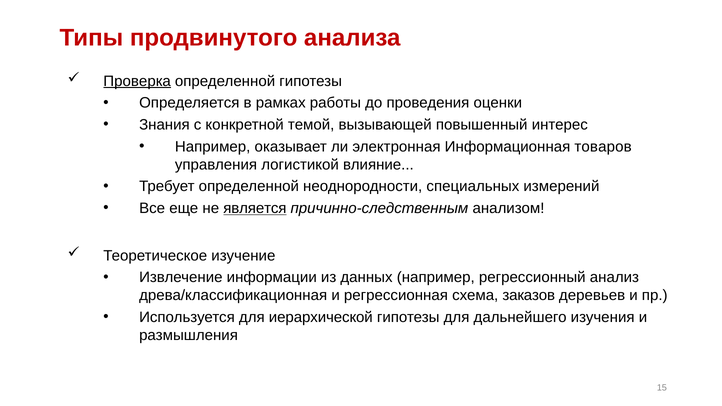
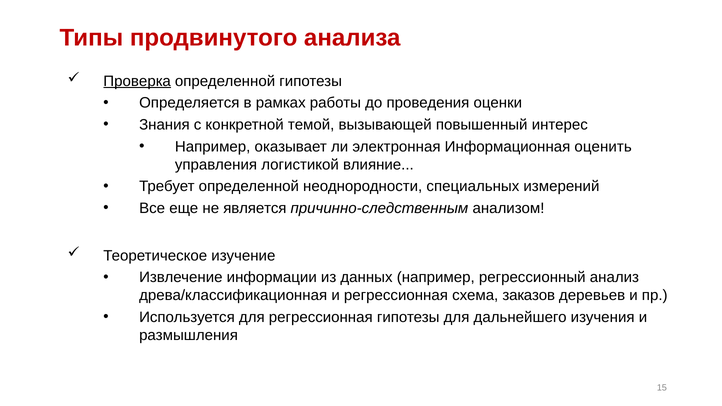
товаров: товаров -> оценить (603, 147)
является underline: present -> none (255, 208)
для иерархической: иерархической -> регрессионная (321, 317)
